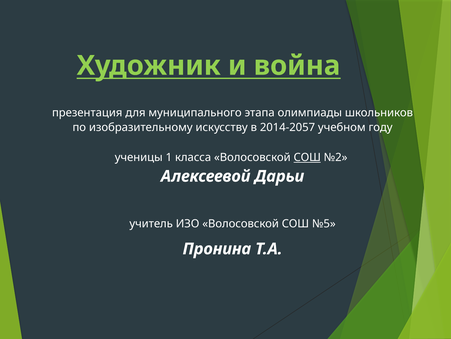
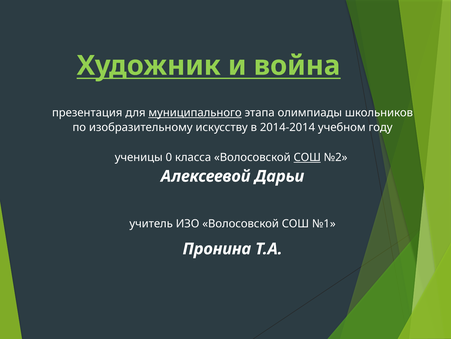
муниципального underline: none -> present (195, 112)
2014-2057: 2014-2057 -> 2014-2014 (288, 127)
1: 1 -> 0 (169, 157)
№5: №5 -> №1 (324, 223)
